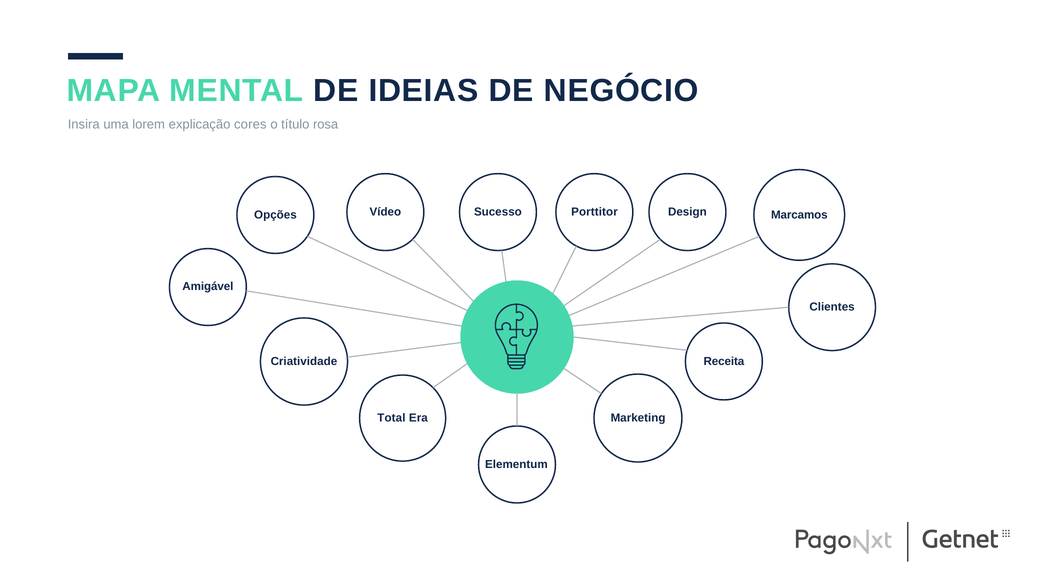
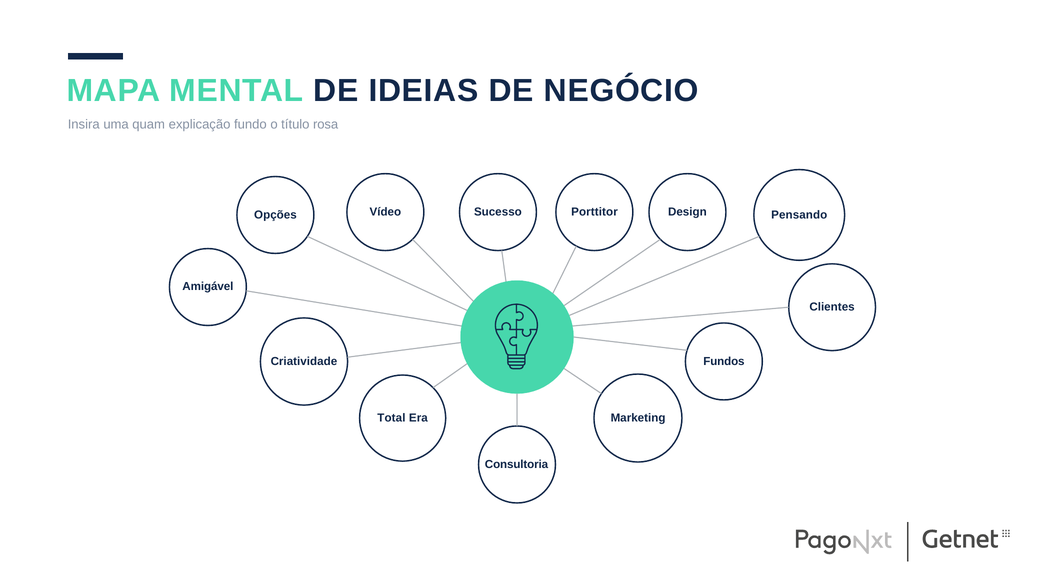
lorem: lorem -> quam (149, 124)
cores: cores -> fundo (250, 124)
Marcamos: Marcamos -> Pensando (799, 215)
Receita: Receita -> Fundos (724, 361)
Elementum: Elementum -> Consultoria (516, 464)
